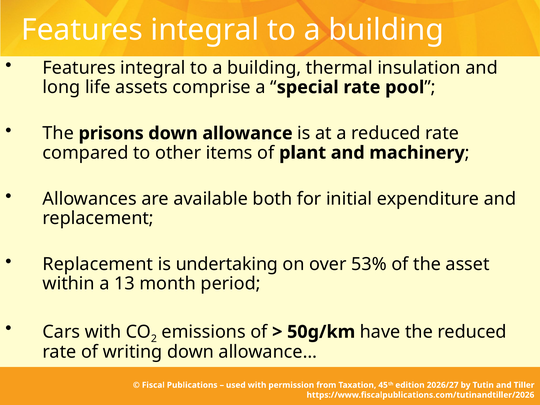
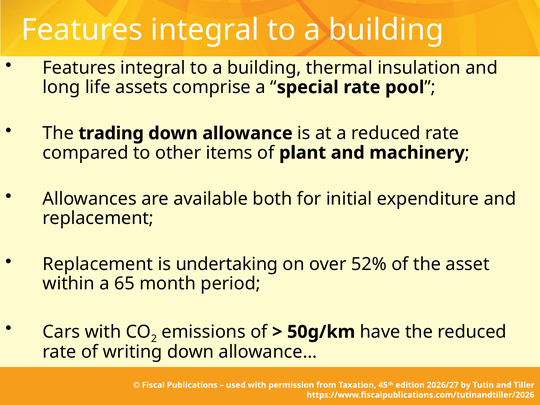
prisons: prisons -> trading (111, 133)
53%: 53% -> 52% (369, 264)
13: 13 -> 65 (125, 284)
